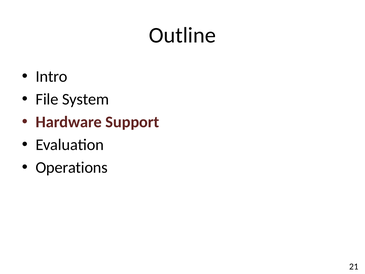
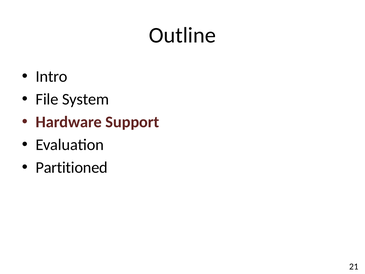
Operations: Operations -> Partitioned (72, 167)
